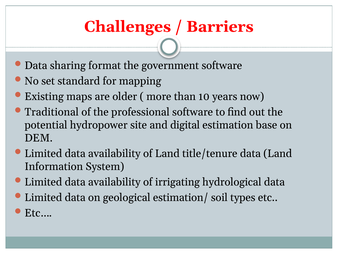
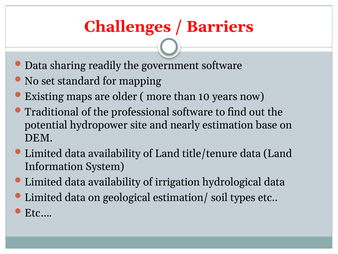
format: format -> readily (105, 65)
digital: digital -> nearly (185, 125)
irrigating: irrigating -> irrigation (177, 182)
